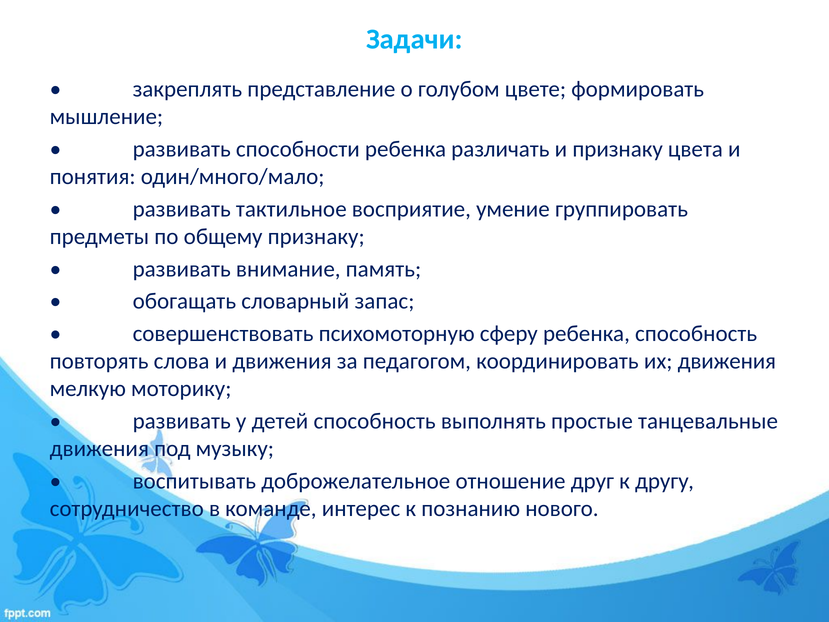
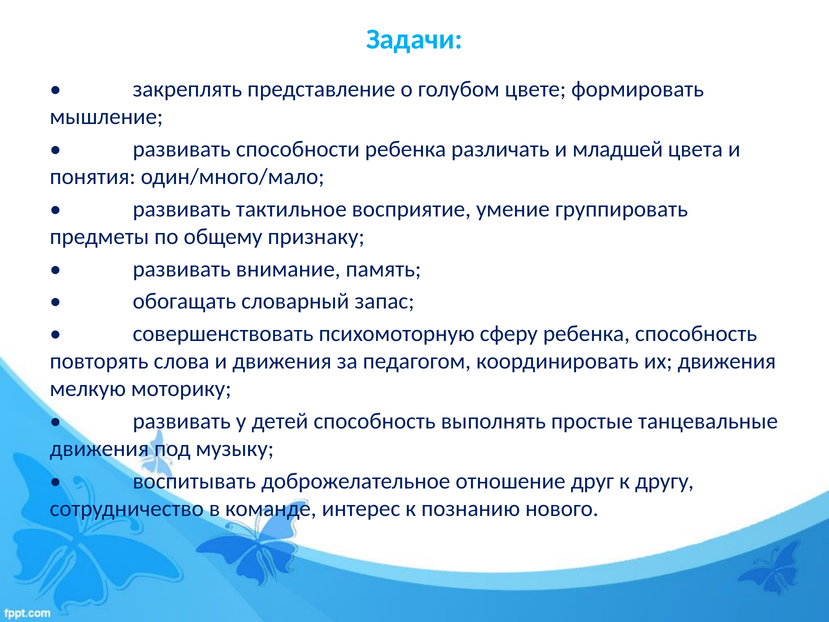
и признаку: признаку -> младшей (618, 149)
